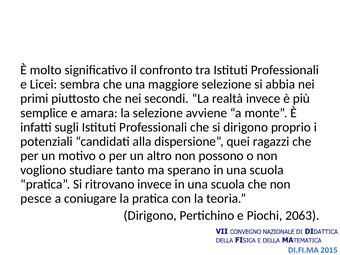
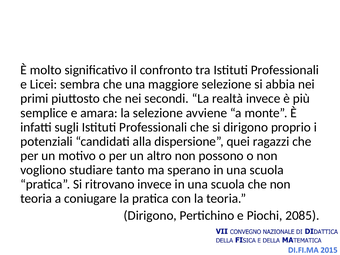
pesce: pesce -> teoria (36, 199)
2063: 2063 -> 2085 (302, 216)
